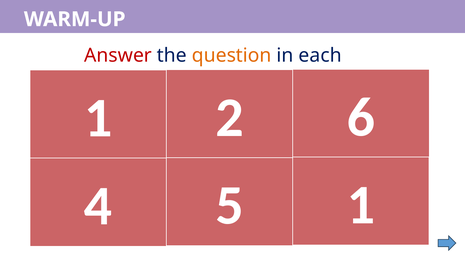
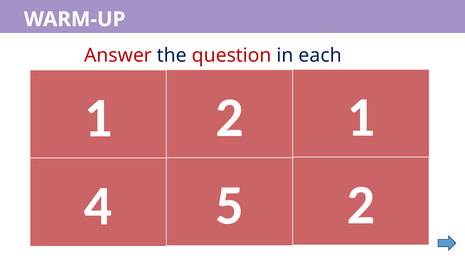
question colour: orange -> red (232, 55)
2 6: 6 -> 1 (361, 117)
5 1: 1 -> 2 (361, 205)
